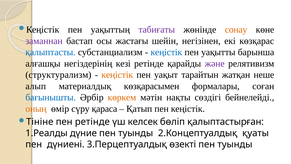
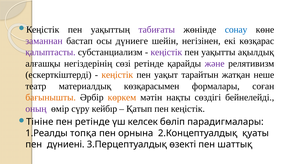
сонау colour: orange -> blue (236, 30)
жастағы: жастағы -> дүниеге (132, 41)
қалыптасты colour: blue -> purple (50, 52)
кеңістік colour: blue -> purple (166, 52)
барынша: барынша -> ақылдық (256, 52)
кезі: кезі -> сөзі (123, 63)
структурализм: структурализм -> ескерткіштерді (58, 75)
алып: алып -> театр (36, 86)
бағынышты colour: blue -> orange (51, 97)
оның colour: orange -> purple (36, 109)
қараса: қараса -> кейбıр (104, 109)
қалыптастырған: қалыптастырған -> парадигмалары (225, 122)
дүние: дүние -> топқа (83, 133)
туынды: туынды -> орнына (136, 133)
туынды: туынды -> шаттық (235, 144)
